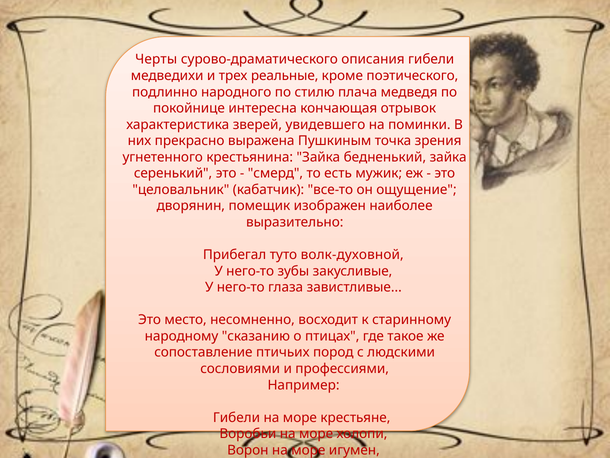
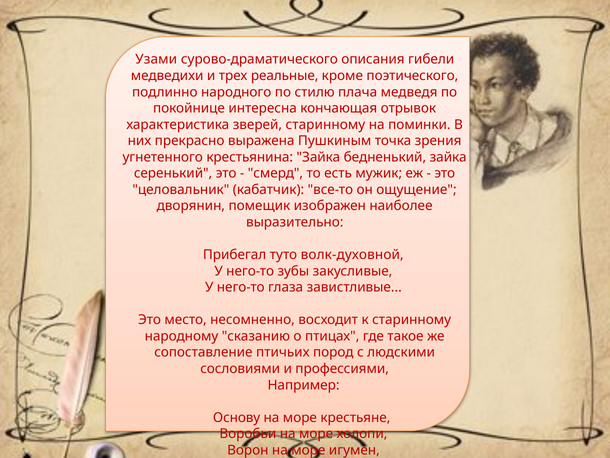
Черты: Черты -> Узами (156, 59)
зверей увидевшего: увидевшего -> старинному (325, 124)
Гибели: Гибели -> Основу (237, 417)
